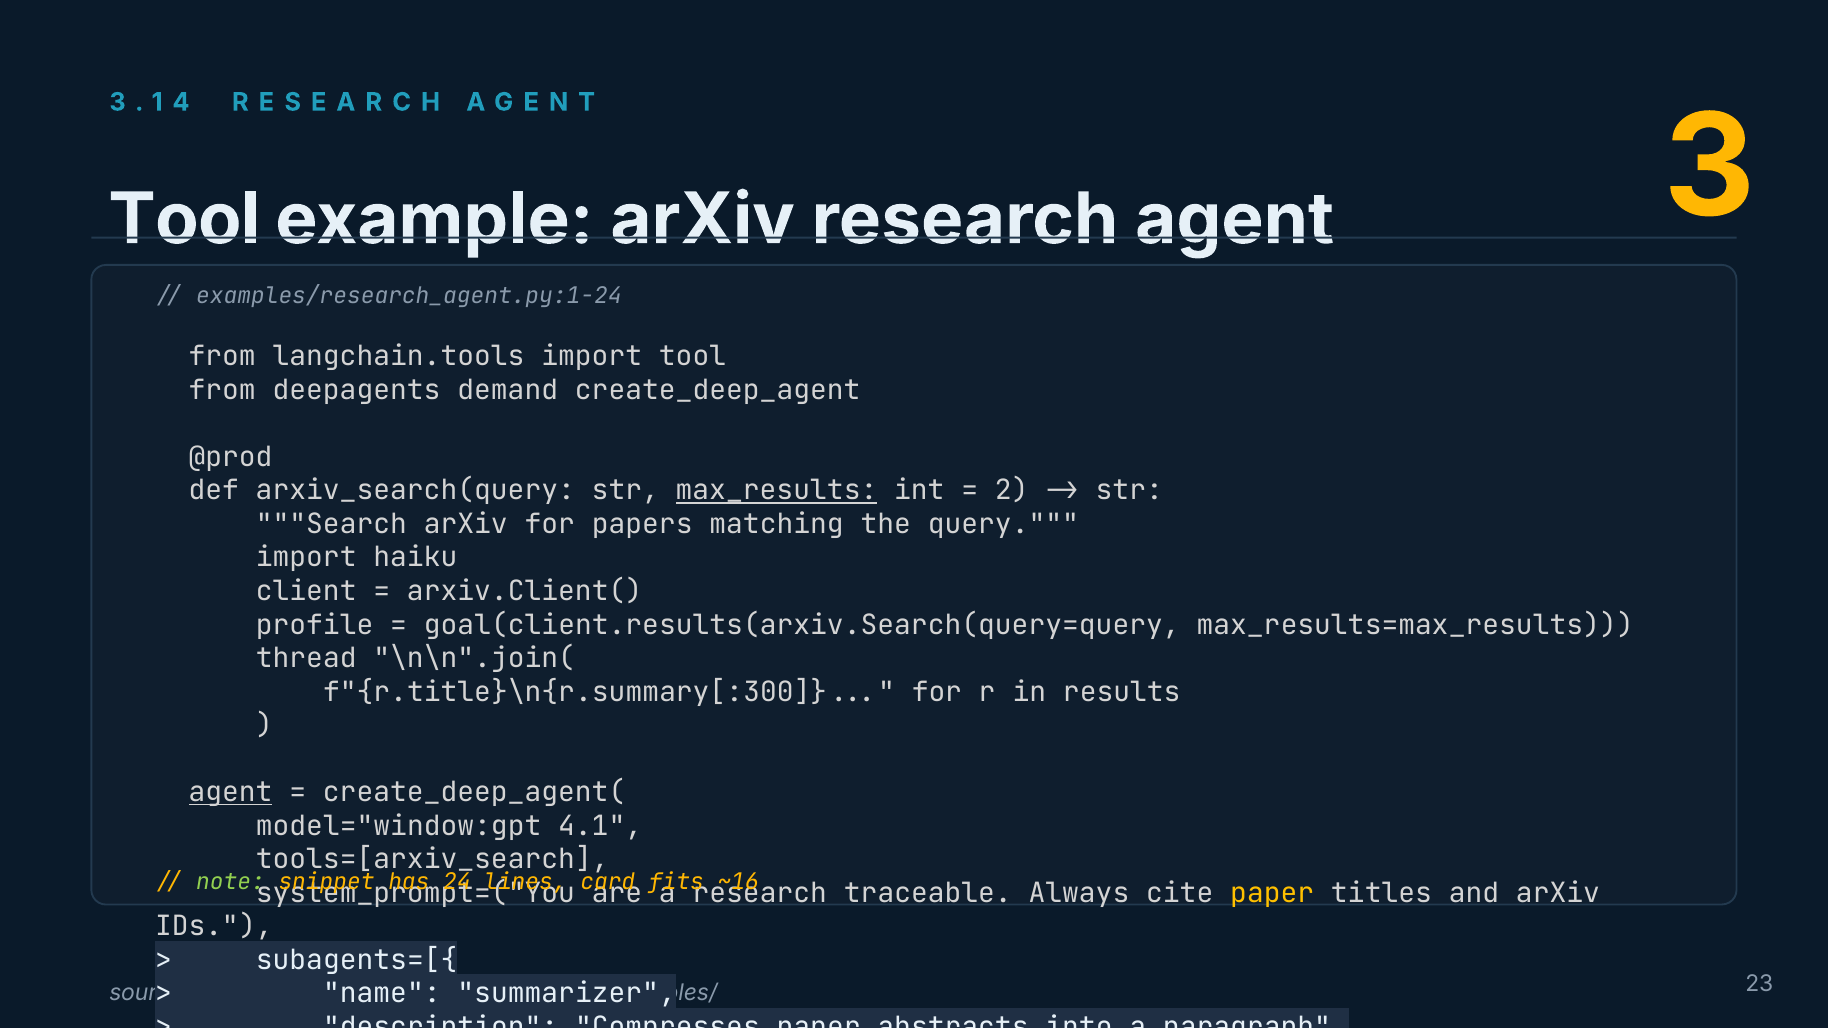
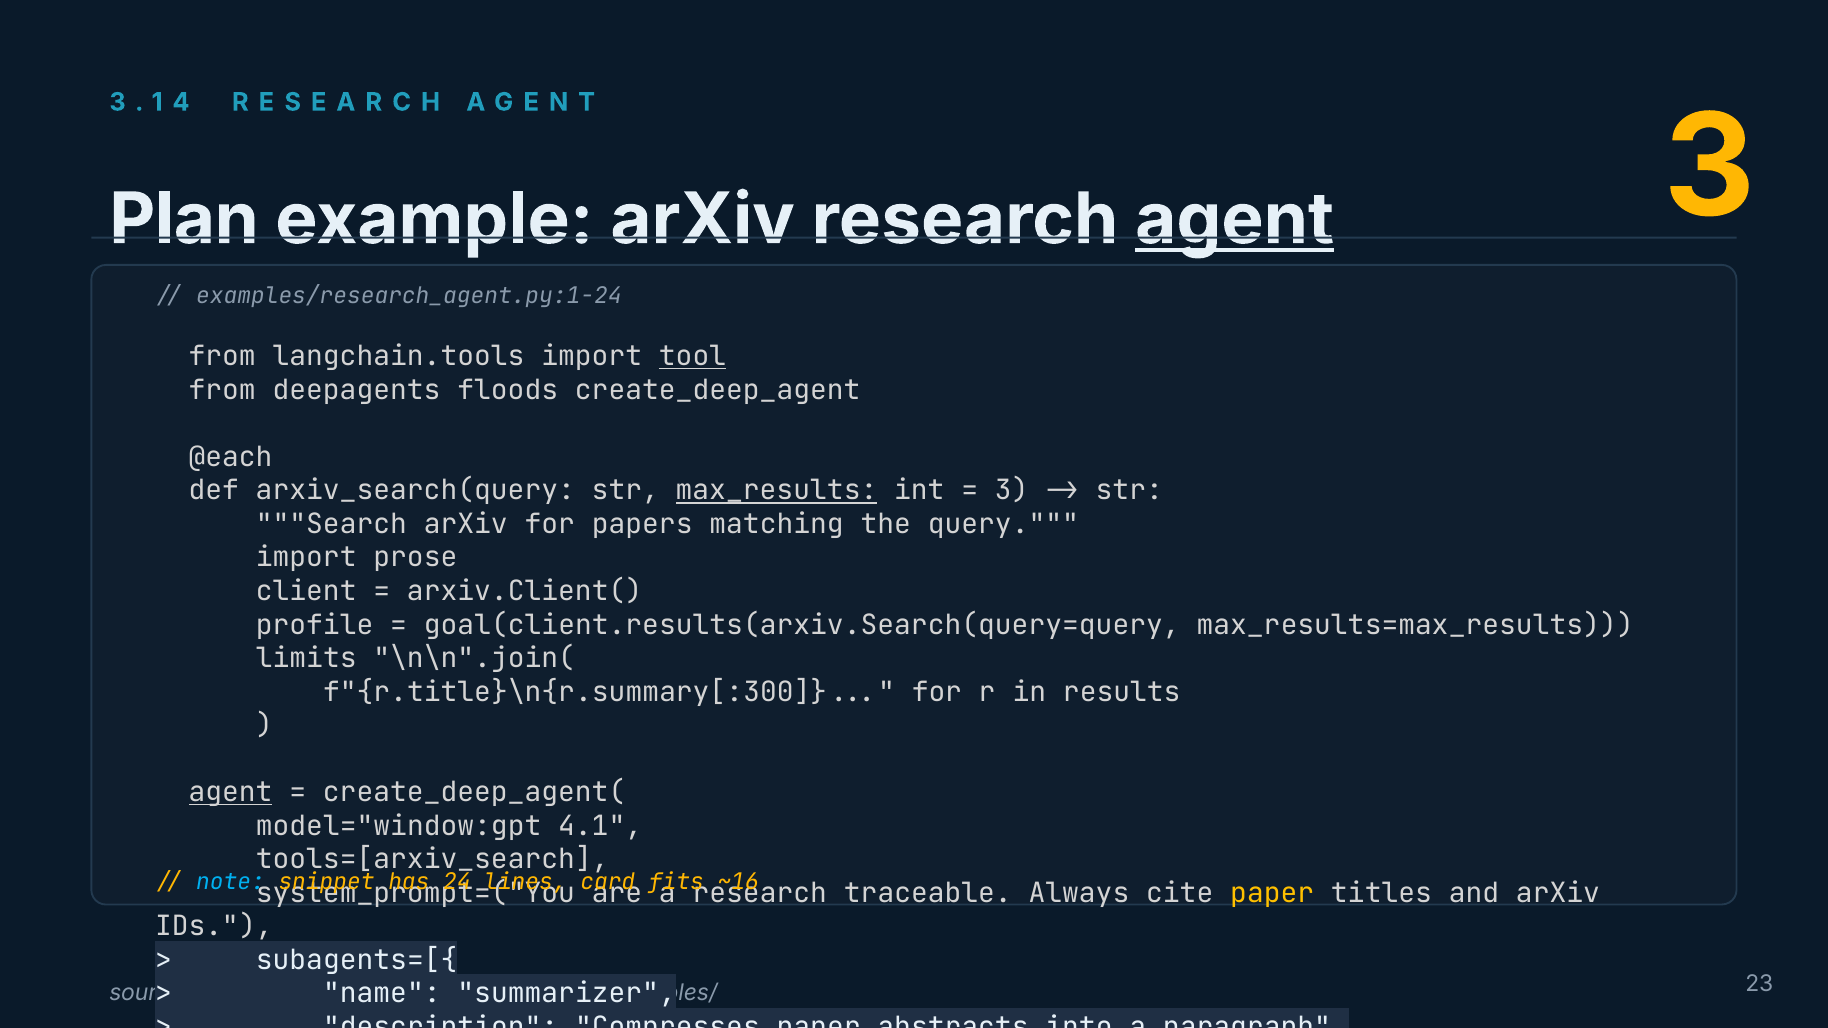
Tool: Tool -> Plan (184, 220)
agent underline: none -> present (1235, 220)
tool underline: none -> present (692, 357)
demand: demand -> floods (508, 390)
@prod: @prod -> @each (230, 457)
2: 2 -> 3 (1012, 491)
haiku: haiku -> prose (415, 558)
thread: thread -> limits (306, 659)
note colour: light green -> light blue (231, 883)
